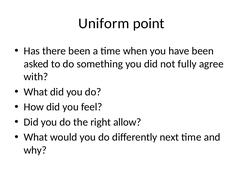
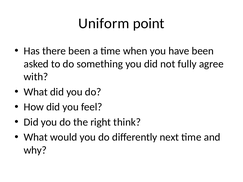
allow: allow -> think (127, 122)
